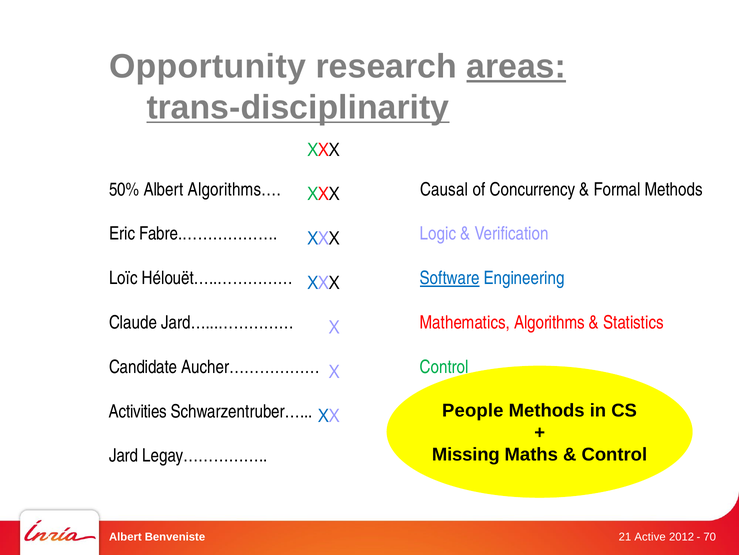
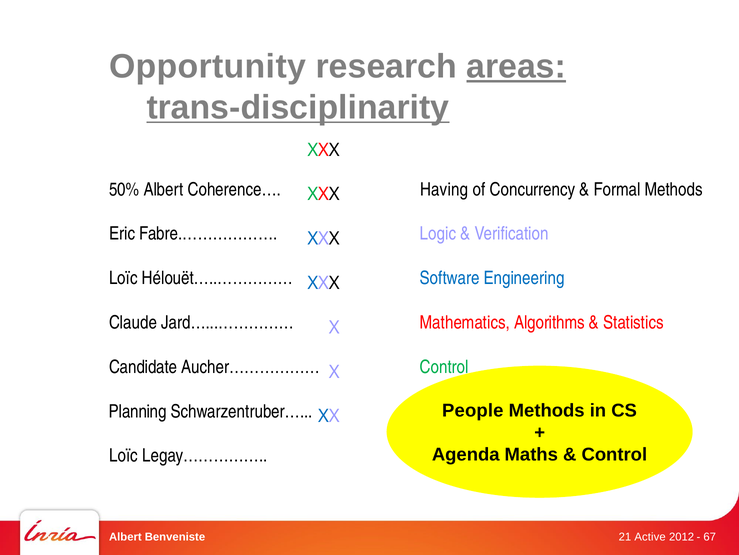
Algorithms…: Algorithms… -> Coherence… (234, 189)
Causal: Causal -> Having (444, 189)
Software underline: present -> none (450, 278)
Activities: Activities -> Planning (138, 411)
Missing: Missing -> Agenda (466, 454)
Jard: Jard -> Loïc (124, 455)
70: 70 -> 67 (710, 536)
